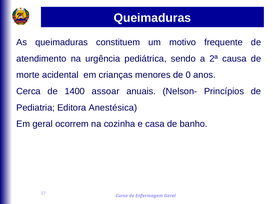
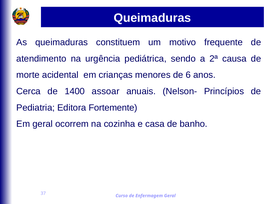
0: 0 -> 6 (188, 75)
Anestésica: Anestésica -> Fortemente (113, 108)
